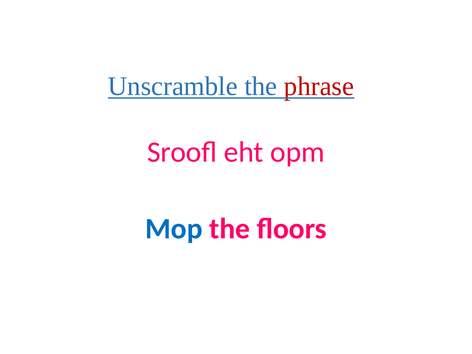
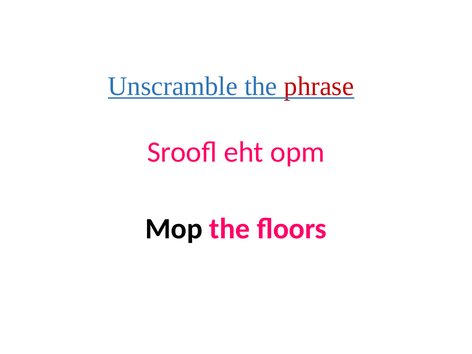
Mop colour: blue -> black (174, 229)
